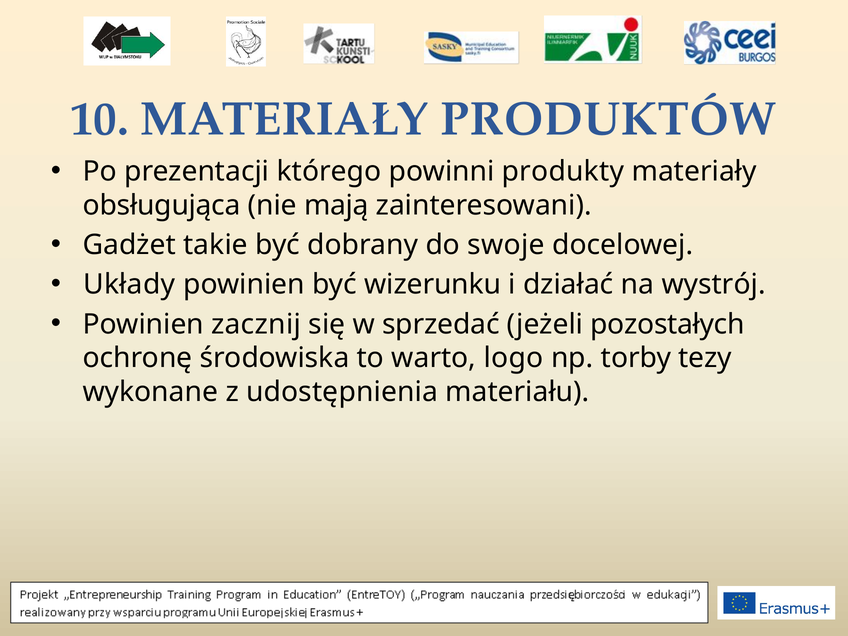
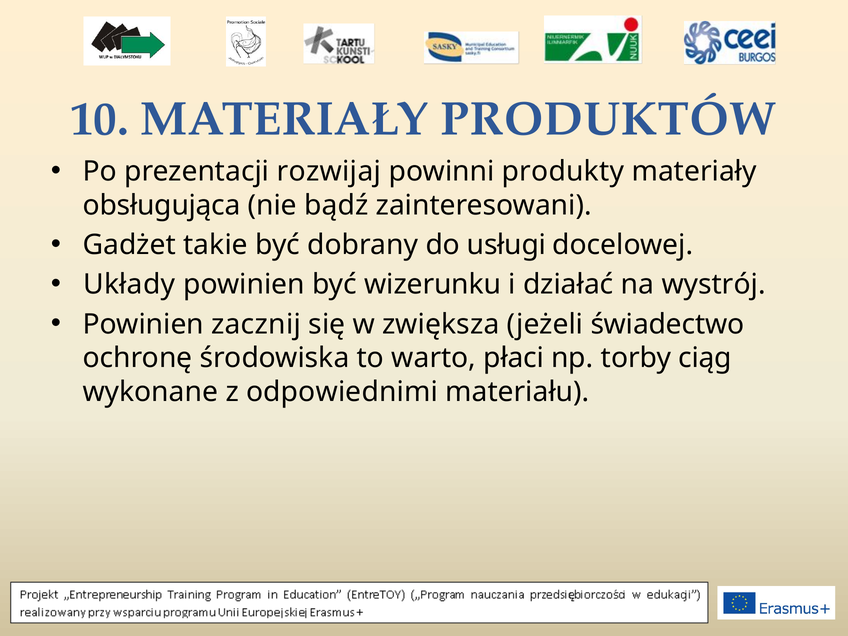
którego: którego -> rozwijaj (329, 172)
mają: mają -> bądź (336, 206)
swoje: swoje -> usługi (506, 245)
sprzedać: sprzedać -> zwiększa (441, 324)
pozostałych: pozostałych -> świadectwo (667, 324)
logo: logo -> płaci (514, 358)
tezy: tezy -> ciąg (705, 358)
udostępnienia: udostępnienia -> odpowiednimi (342, 392)
